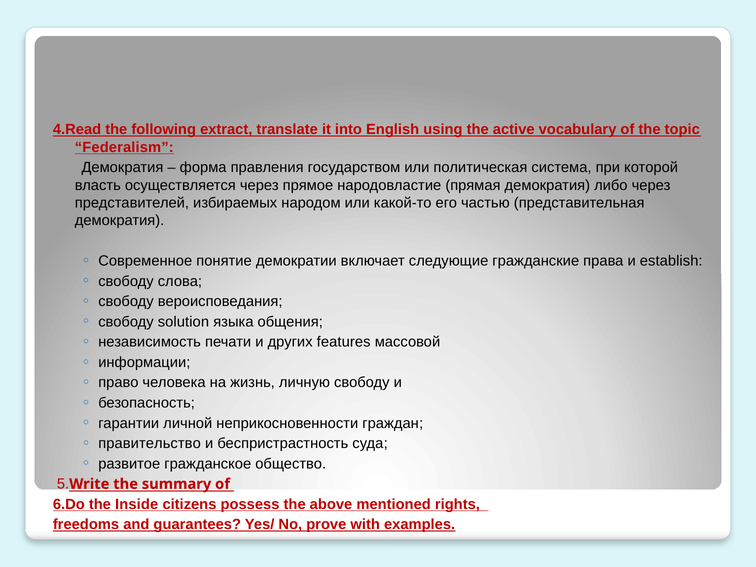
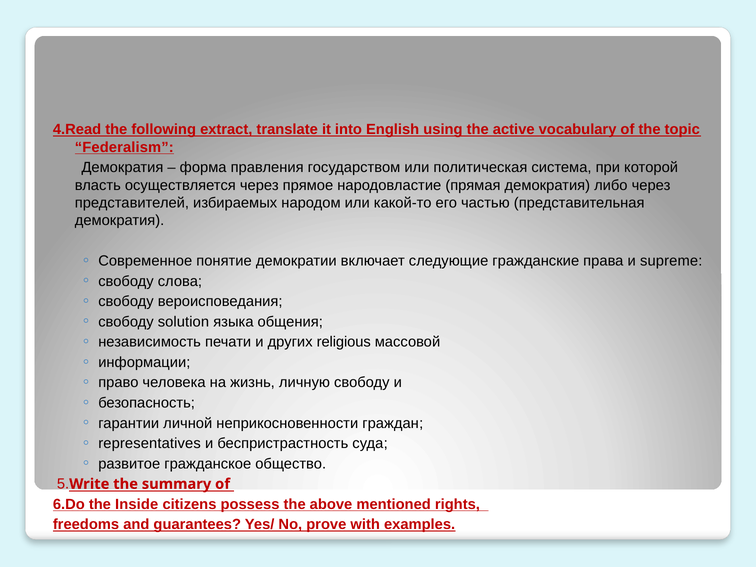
establish: establish -> supreme (671, 261)
features: features -> religious (344, 342)
правительство: правительство -> representatives (150, 443)
